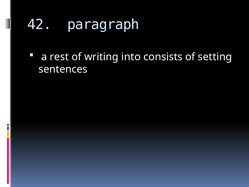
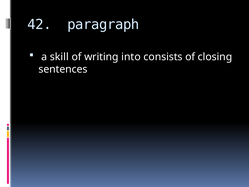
rest: rest -> skill (59, 57)
setting: setting -> closing (215, 57)
